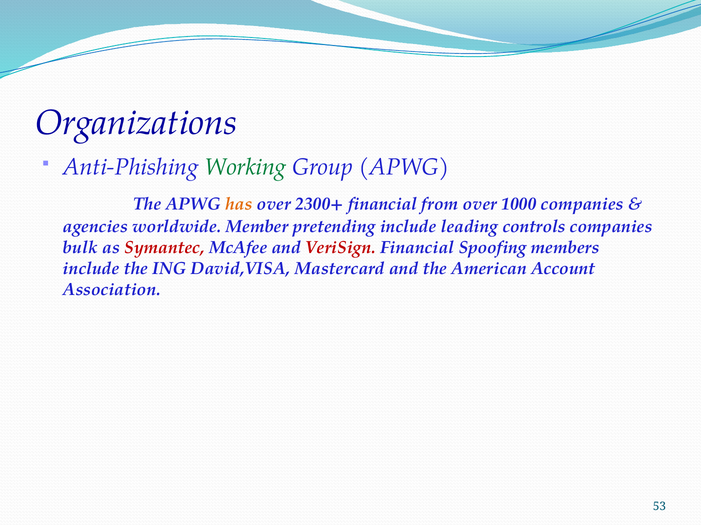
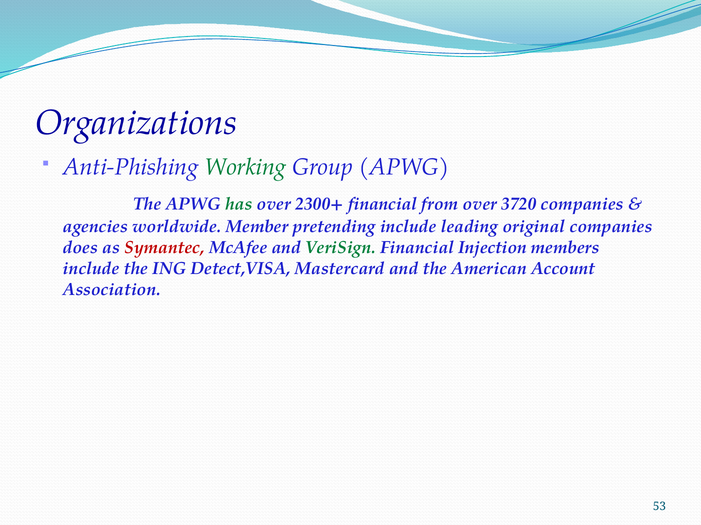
has colour: orange -> green (239, 204)
1000: 1000 -> 3720 (519, 204)
controls: controls -> original (534, 227)
bulk: bulk -> does (80, 248)
VeriSign colour: red -> green (340, 248)
Spoofing: Spoofing -> Injection (493, 248)
David,VISA: David,VISA -> Detect,VISA (241, 269)
